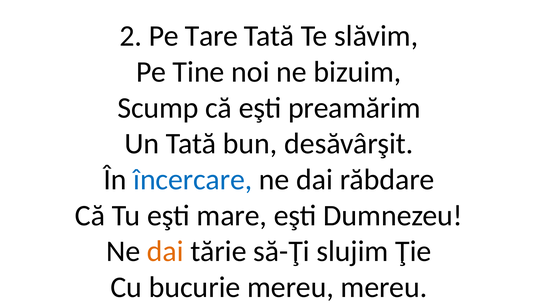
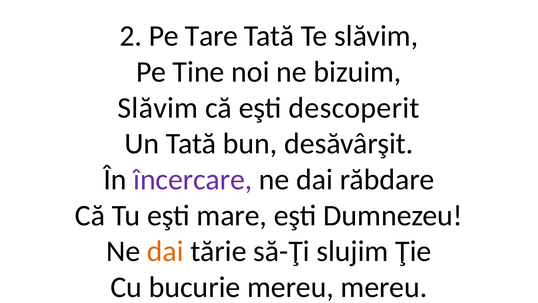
Scump: Scump -> Slăvim (158, 108)
preamărim: preamărim -> descoperit (354, 108)
încercare colour: blue -> purple (193, 179)
